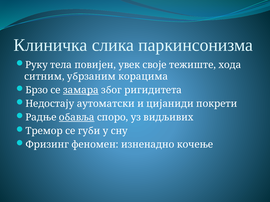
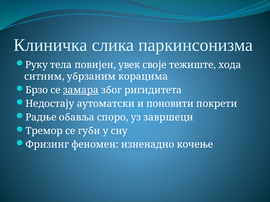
цијаниди: цијаниди -> поновити (170, 104)
обавља underline: present -> none (77, 118)
видљивих: видљивих -> завршеци (168, 118)
